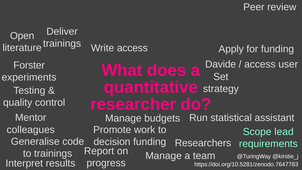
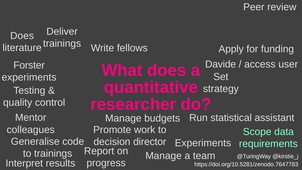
Open: Open -> Does (22, 36)
Write access: access -> fellows (132, 48)
lead: lead -> data (284, 132)
decision funding: funding -> director (150, 142)
Researchers: Researchers -> Experiments (203, 143)
